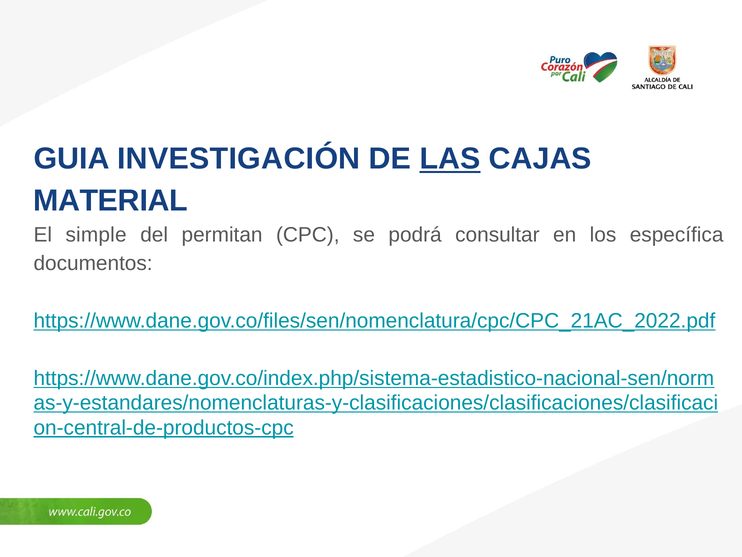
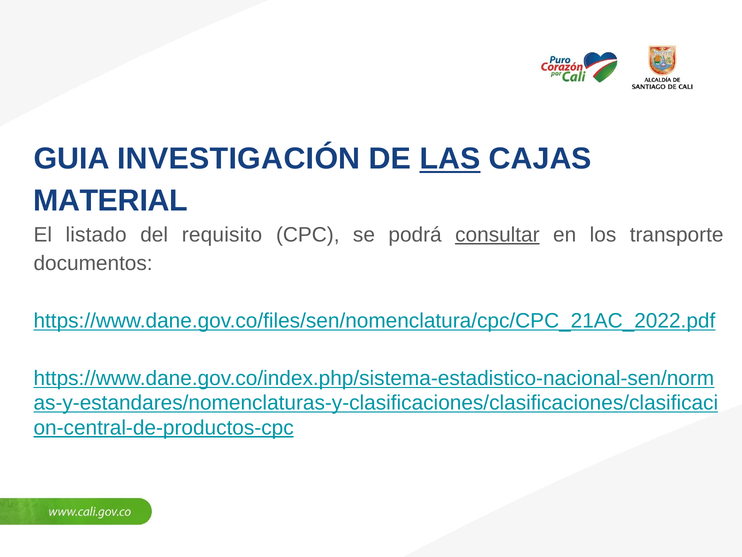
simple: simple -> listado (96, 235)
permitan: permitan -> requisito (222, 235)
consultar underline: none -> present (497, 235)
específica: específica -> transporte (677, 235)
